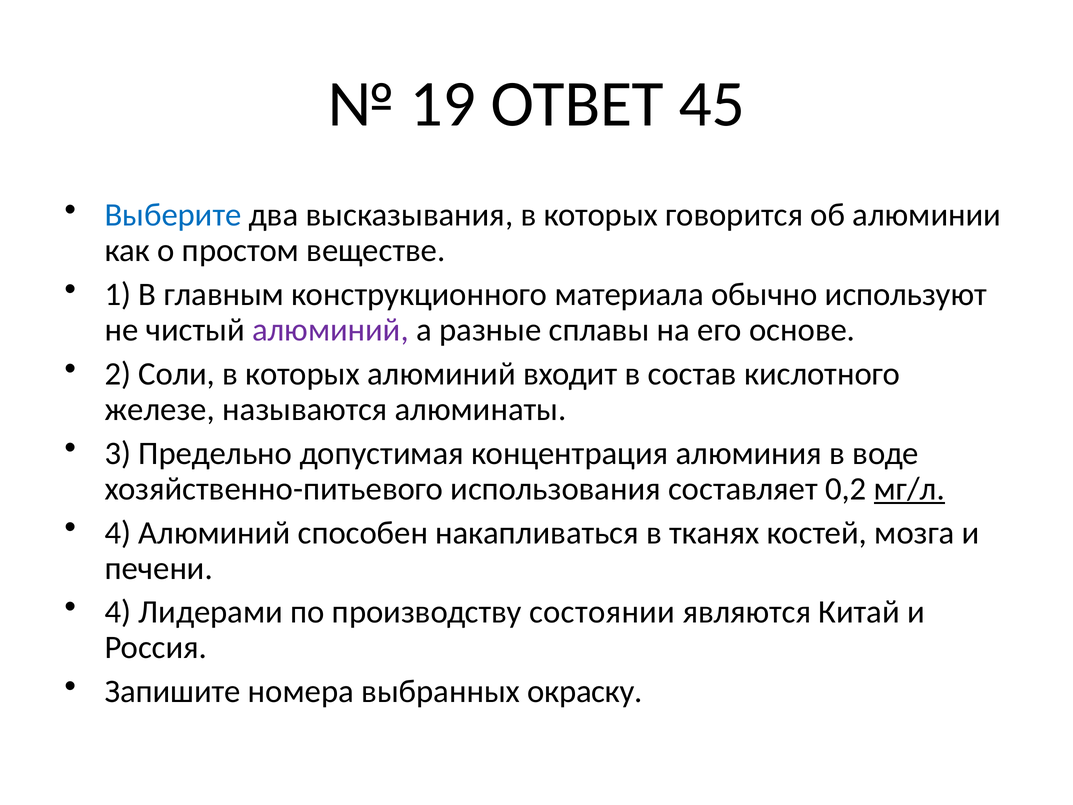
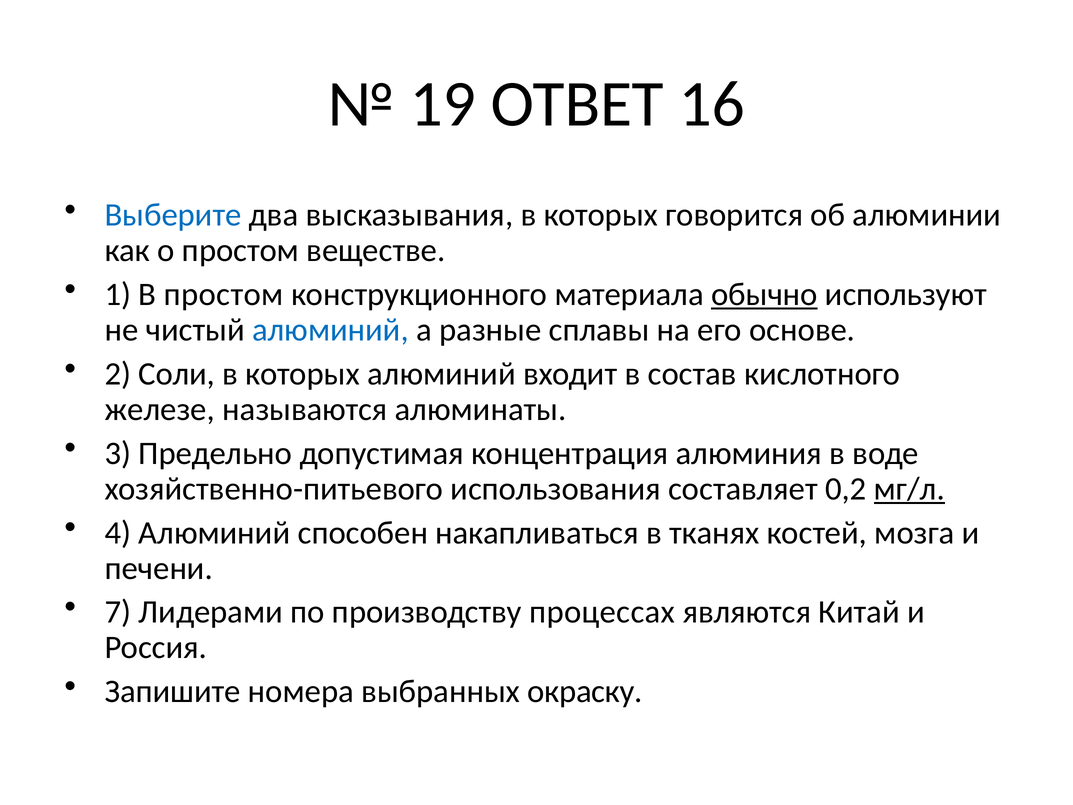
45: 45 -> 16 (712, 104)
В главным: главным -> простом (224, 294)
обычно underline: none -> present (764, 294)
алюминий colour: purple -> blue (330, 330)
4: 4 -> 7 (118, 612)
состоянии: состоянии -> процессах (602, 612)
